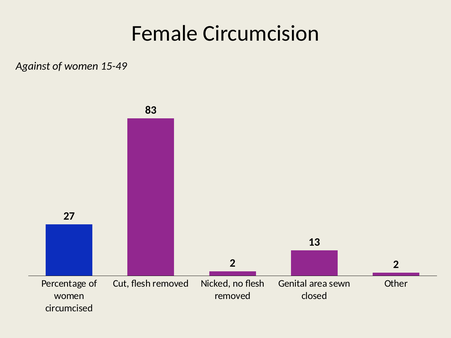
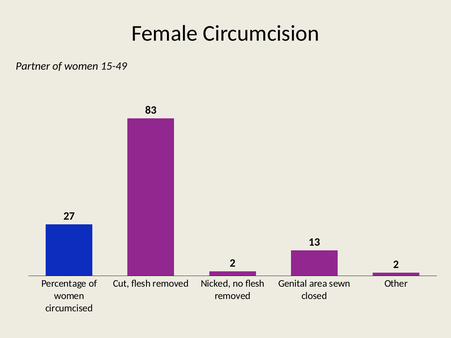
Against: Against -> Partner (33, 66)
